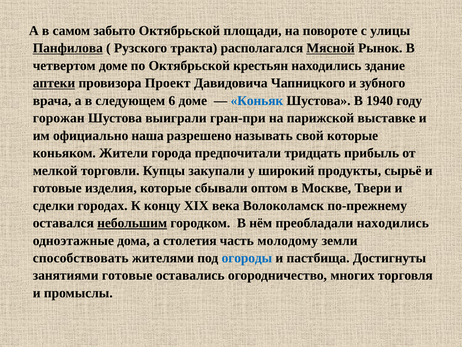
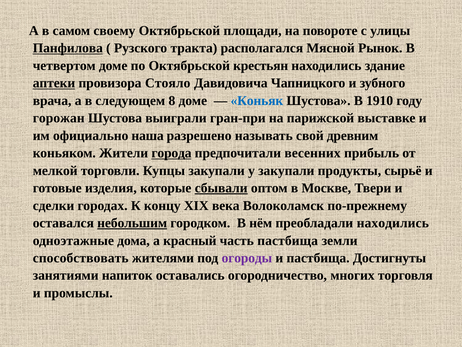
забыто: забыто -> своему (114, 31)
Мясной underline: present -> none (331, 48)
Проект: Проект -> Стояло (168, 83)
6: 6 -> 8 (172, 101)
1940: 1940 -> 1910 (380, 101)
свой которые: которые -> древним (353, 135)
города underline: none -> present (171, 153)
тридцать: тридцать -> весенних (313, 153)
у широкий: широкий -> закупали (286, 170)
сбывали underline: none -> present (221, 188)
столетия: столетия -> красный (190, 240)
часть молодому: молодому -> пастбища (288, 240)
огороды colour: blue -> purple (247, 258)
занятиями готовые: готовые -> напиток (127, 275)
